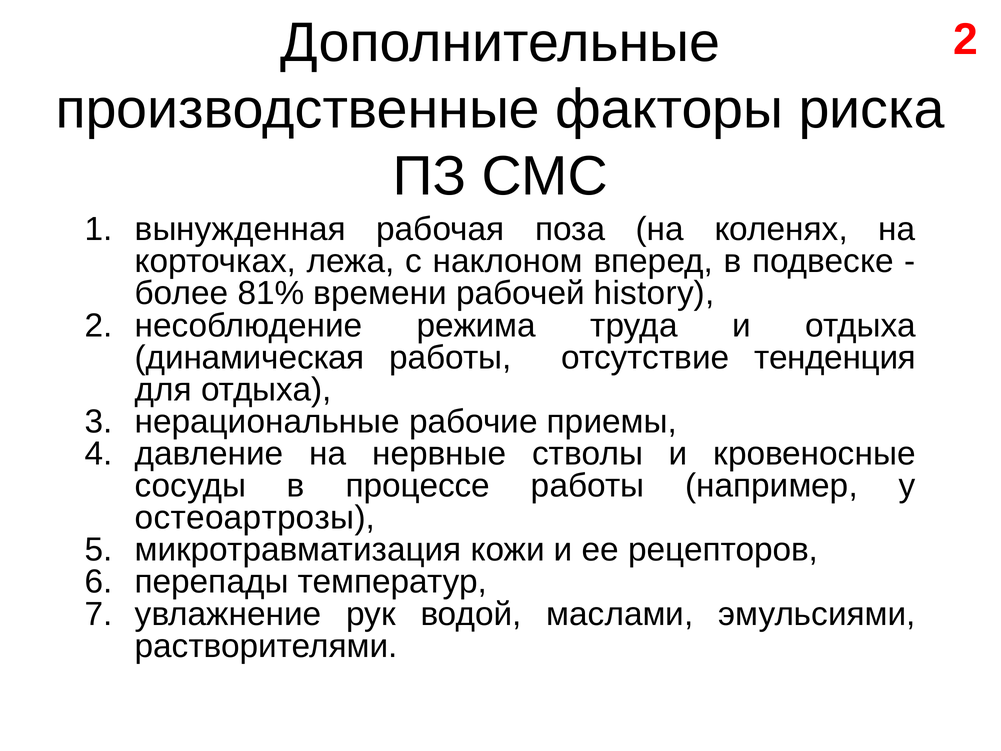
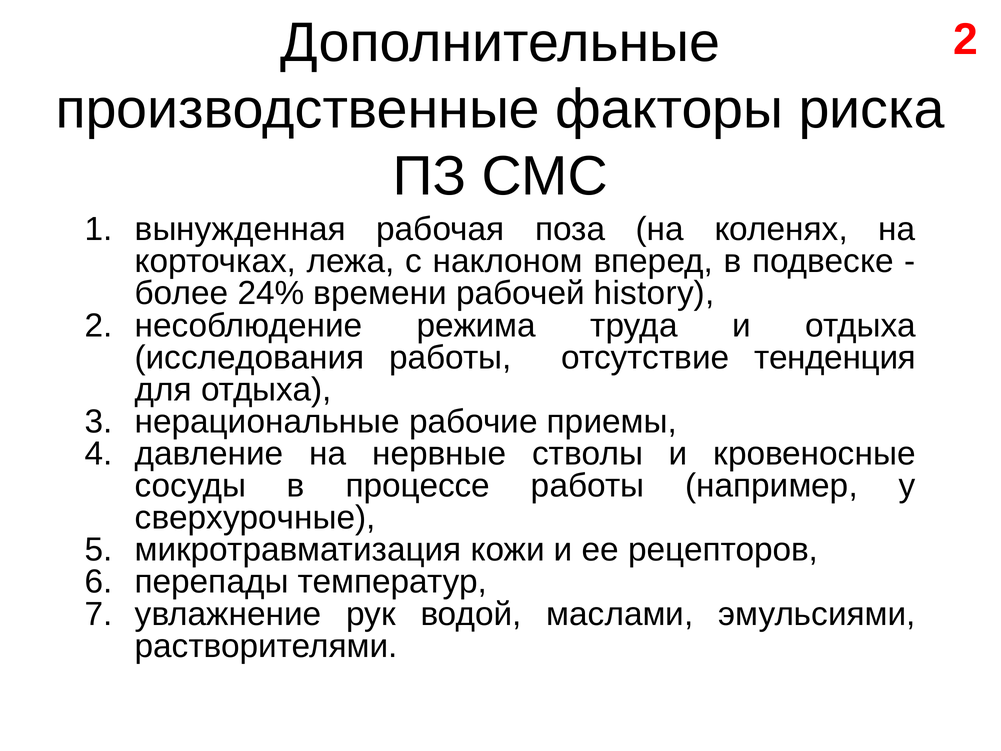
81%: 81% -> 24% (271, 293)
динамическая: динамическая -> исследования (250, 357)
остеоартрозы: остеоартрозы -> сверхурочные (255, 518)
